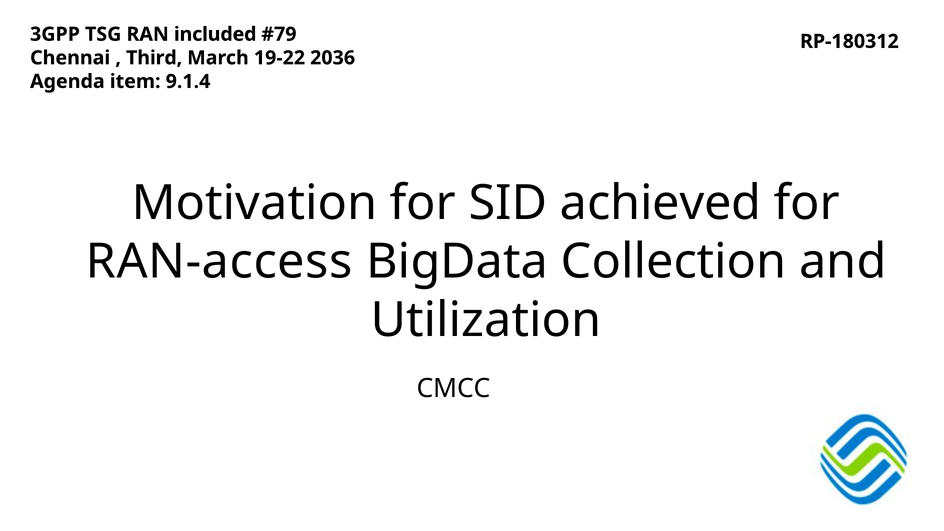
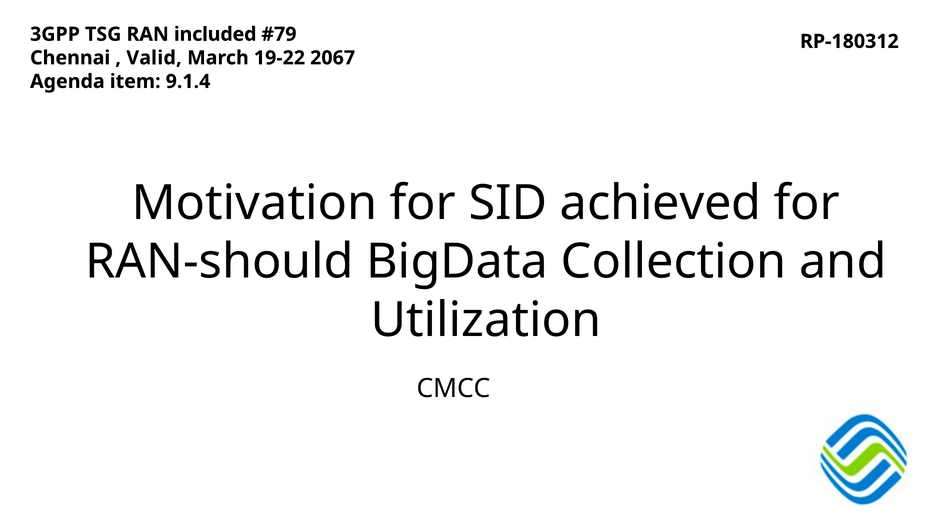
Third: Third -> Valid (154, 58)
2036: 2036 -> 2067 (333, 58)
RAN-access: RAN-access -> RAN-should (220, 262)
